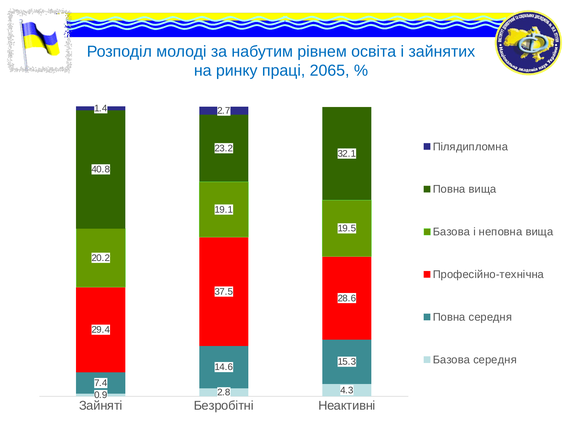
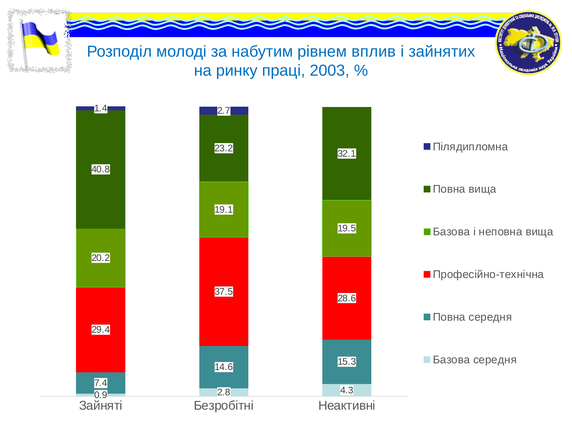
освіта: освіта -> вплив (374, 52)
2065: 2065 -> 2003 (330, 71)
